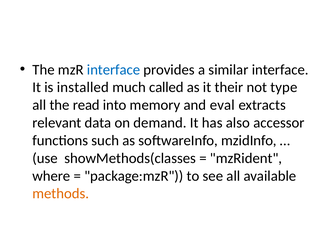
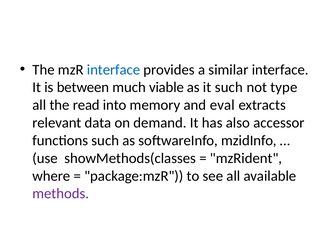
installed: installed -> between (83, 87)
called: called -> viable (166, 87)
it their: their -> such (229, 87)
methods colour: orange -> purple (61, 194)
